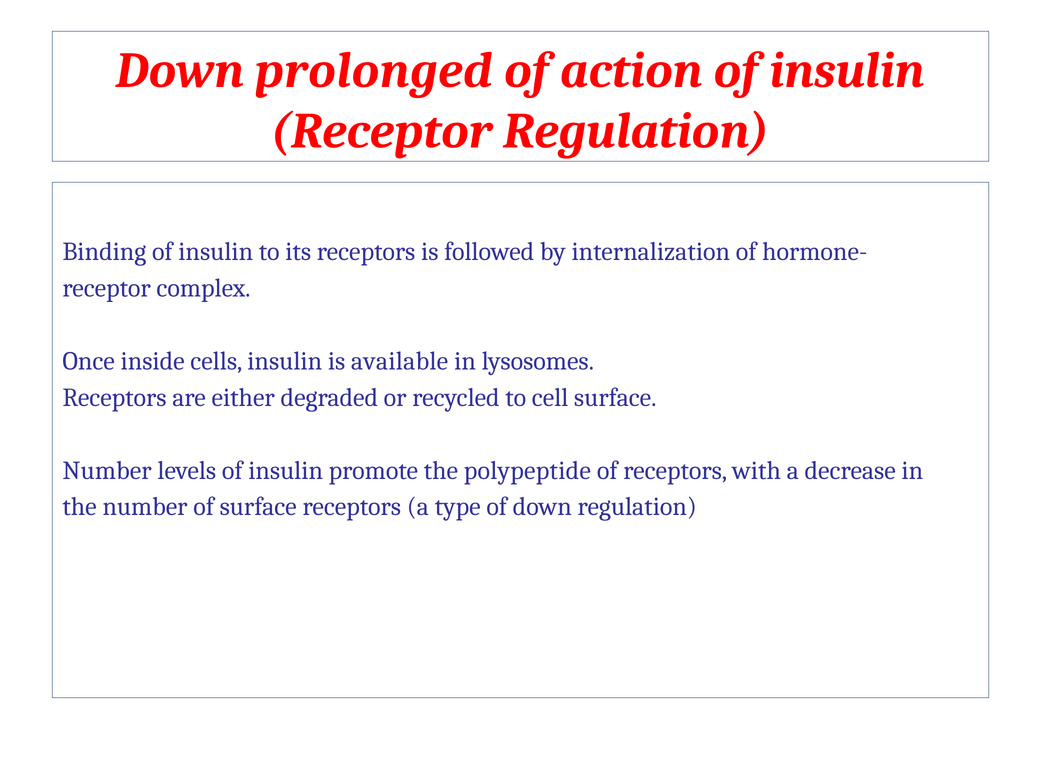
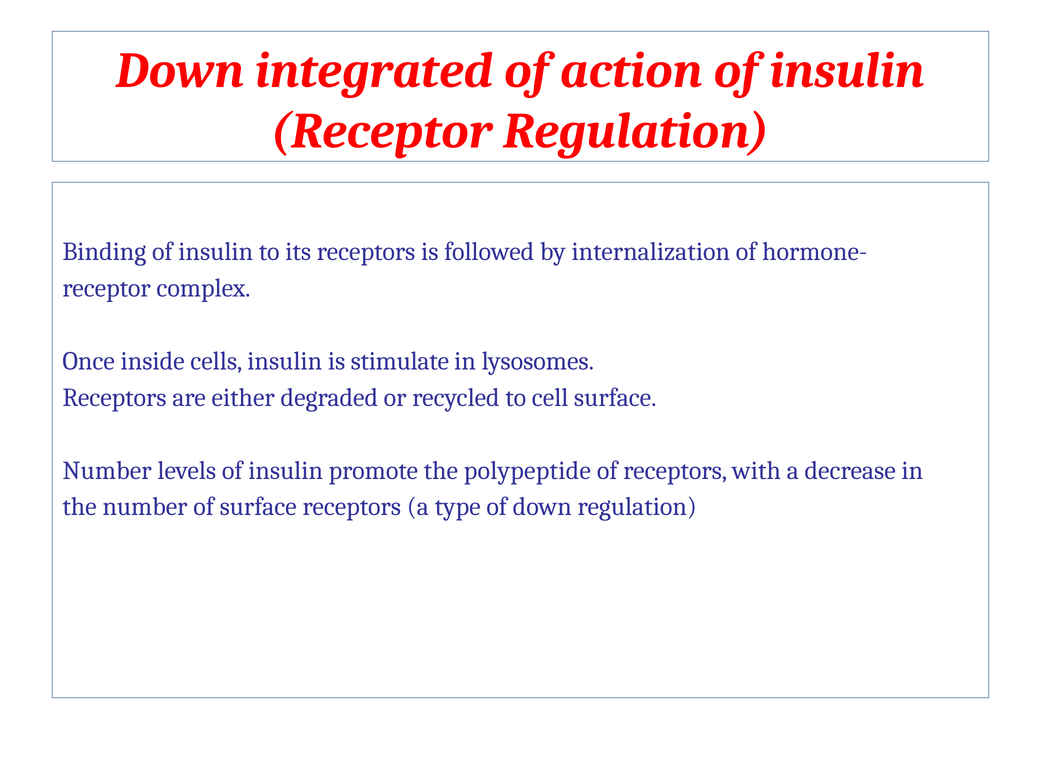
prolonged: prolonged -> integrated (374, 70)
available: available -> stimulate (400, 361)
